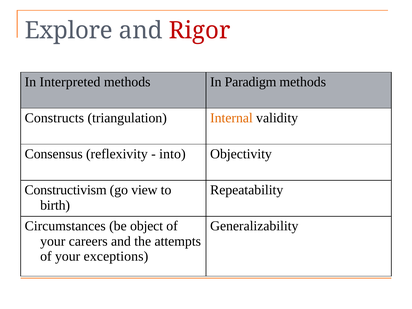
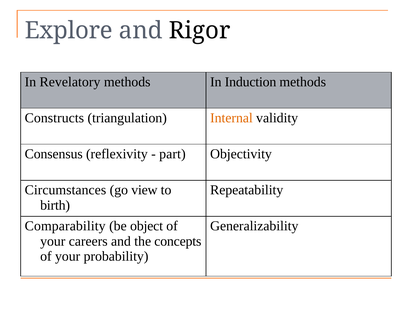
Rigor colour: red -> black (200, 31)
Interpreted: Interpreted -> Revelatory (70, 82)
Paradigm: Paradigm -> Induction (251, 82)
into: into -> part (172, 154)
Constructivism: Constructivism -> Circumstances (65, 190)
Circumstances: Circumstances -> Comparability (65, 226)
attempts: attempts -> concepts (178, 241)
exceptions: exceptions -> probability (116, 256)
